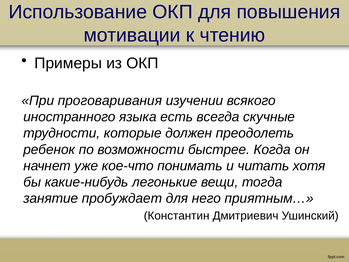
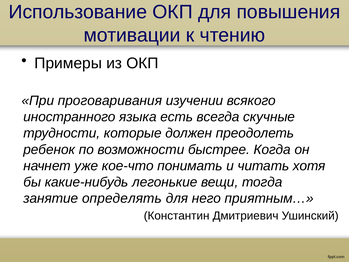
пробуждает: пробуждает -> определять (122, 198)
